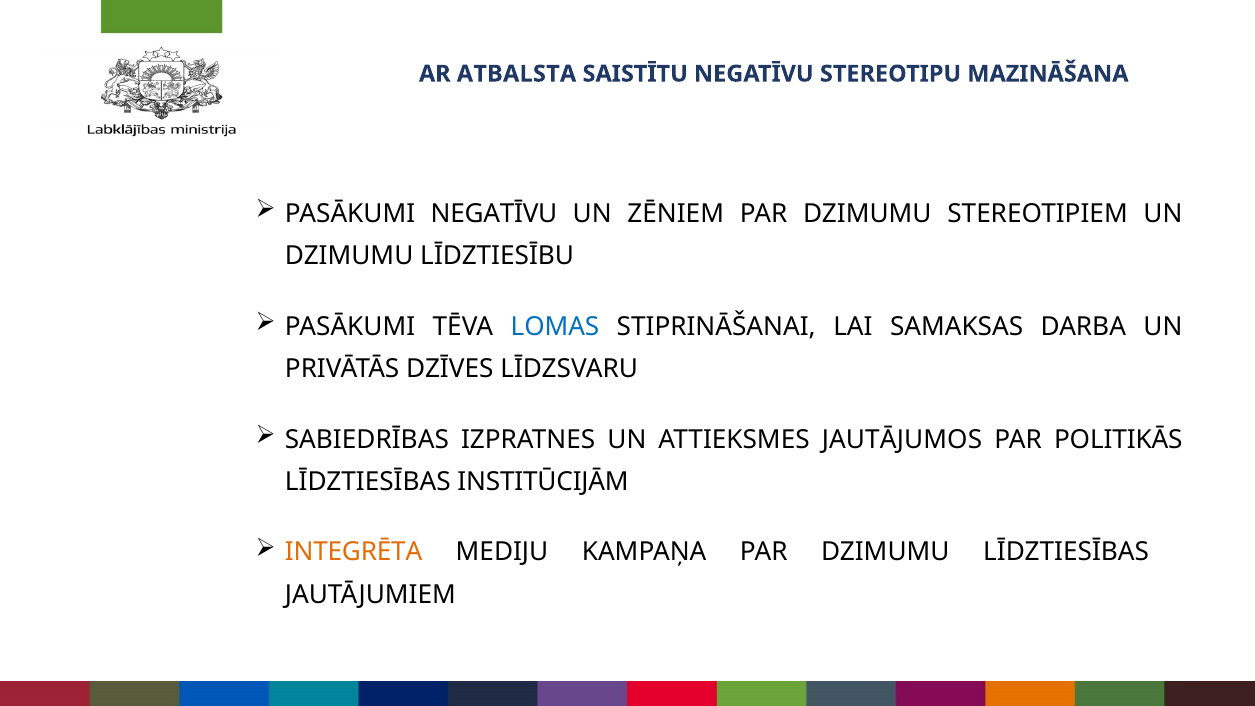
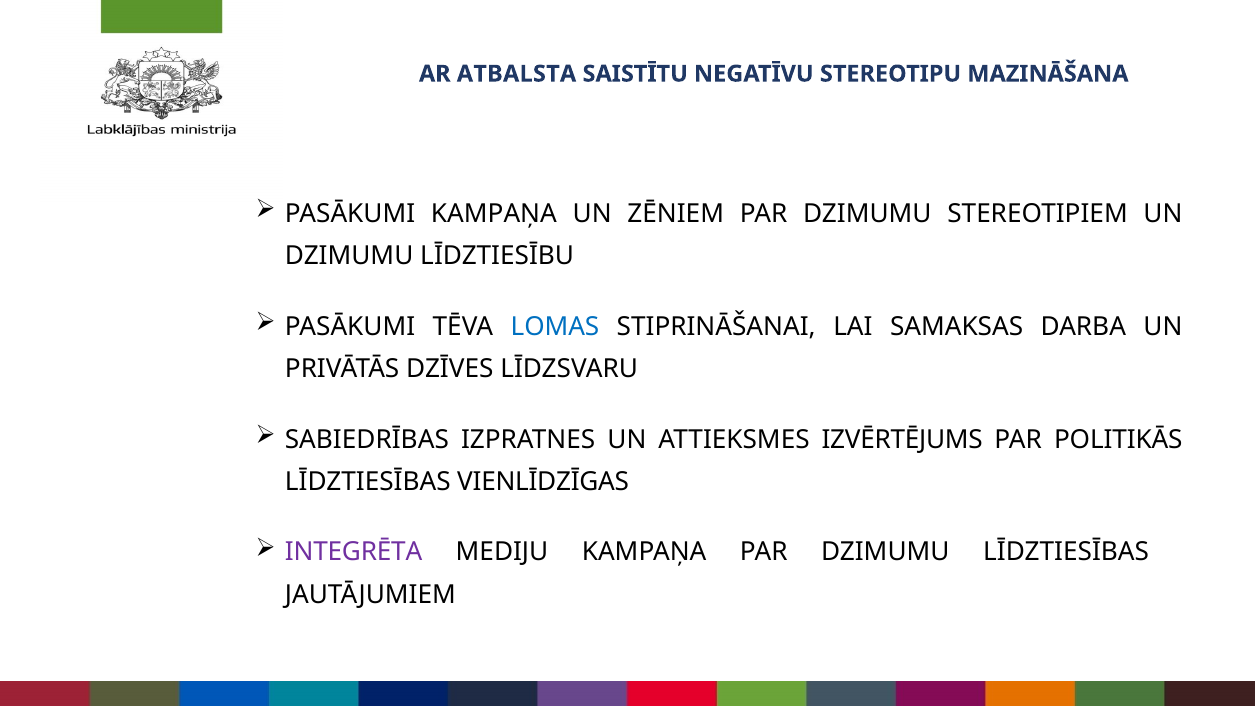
PASĀKUMI NEGATĪVU: NEGATĪVU -> KAMPAŅA (494, 214)
JAUTĀJUMOS: JAUTĀJUMOS -> IZVĒRTĒJUMS (902, 439)
INSTITŪCIJĀM: INSTITŪCIJĀM -> VIENLĪDZĪGAS (543, 482)
INTEGRĒTA colour: orange -> purple (354, 552)
